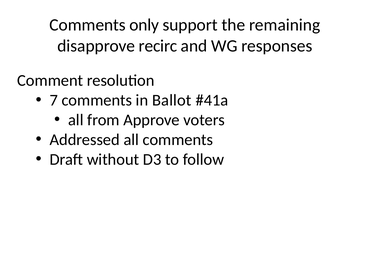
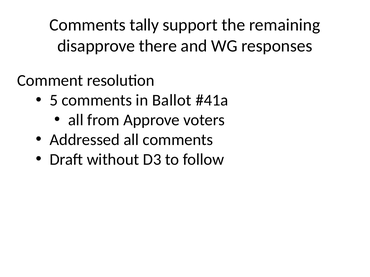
only: only -> tally (144, 25)
recirc: recirc -> there (158, 46)
7: 7 -> 5 (54, 100)
